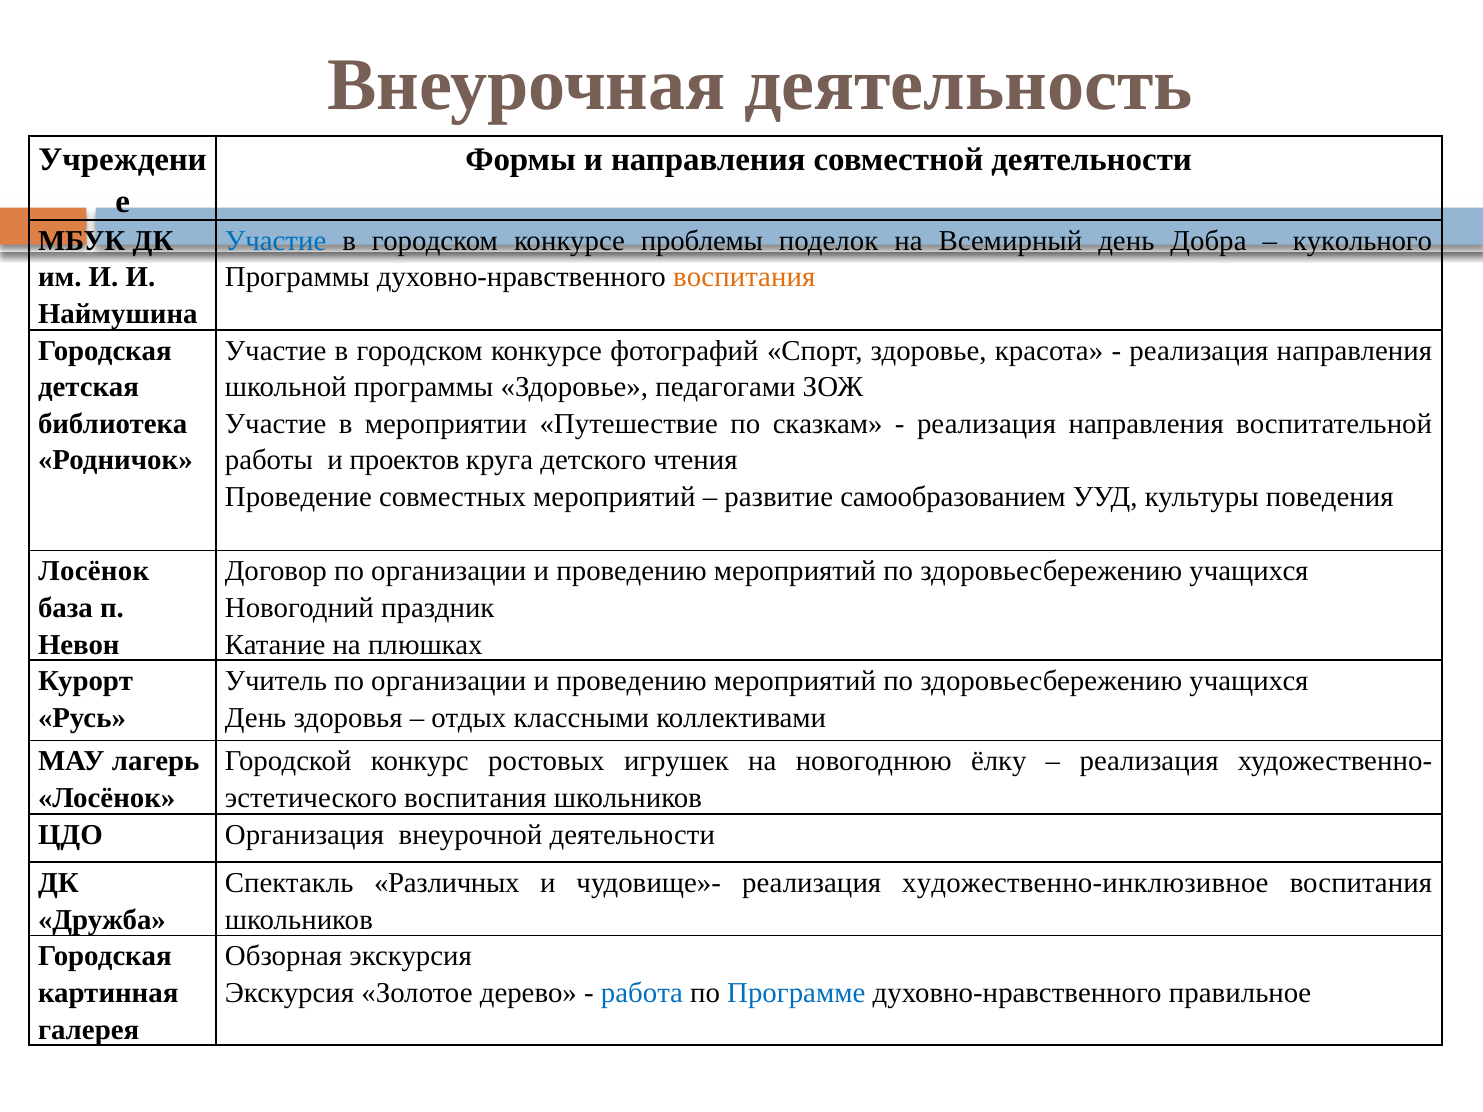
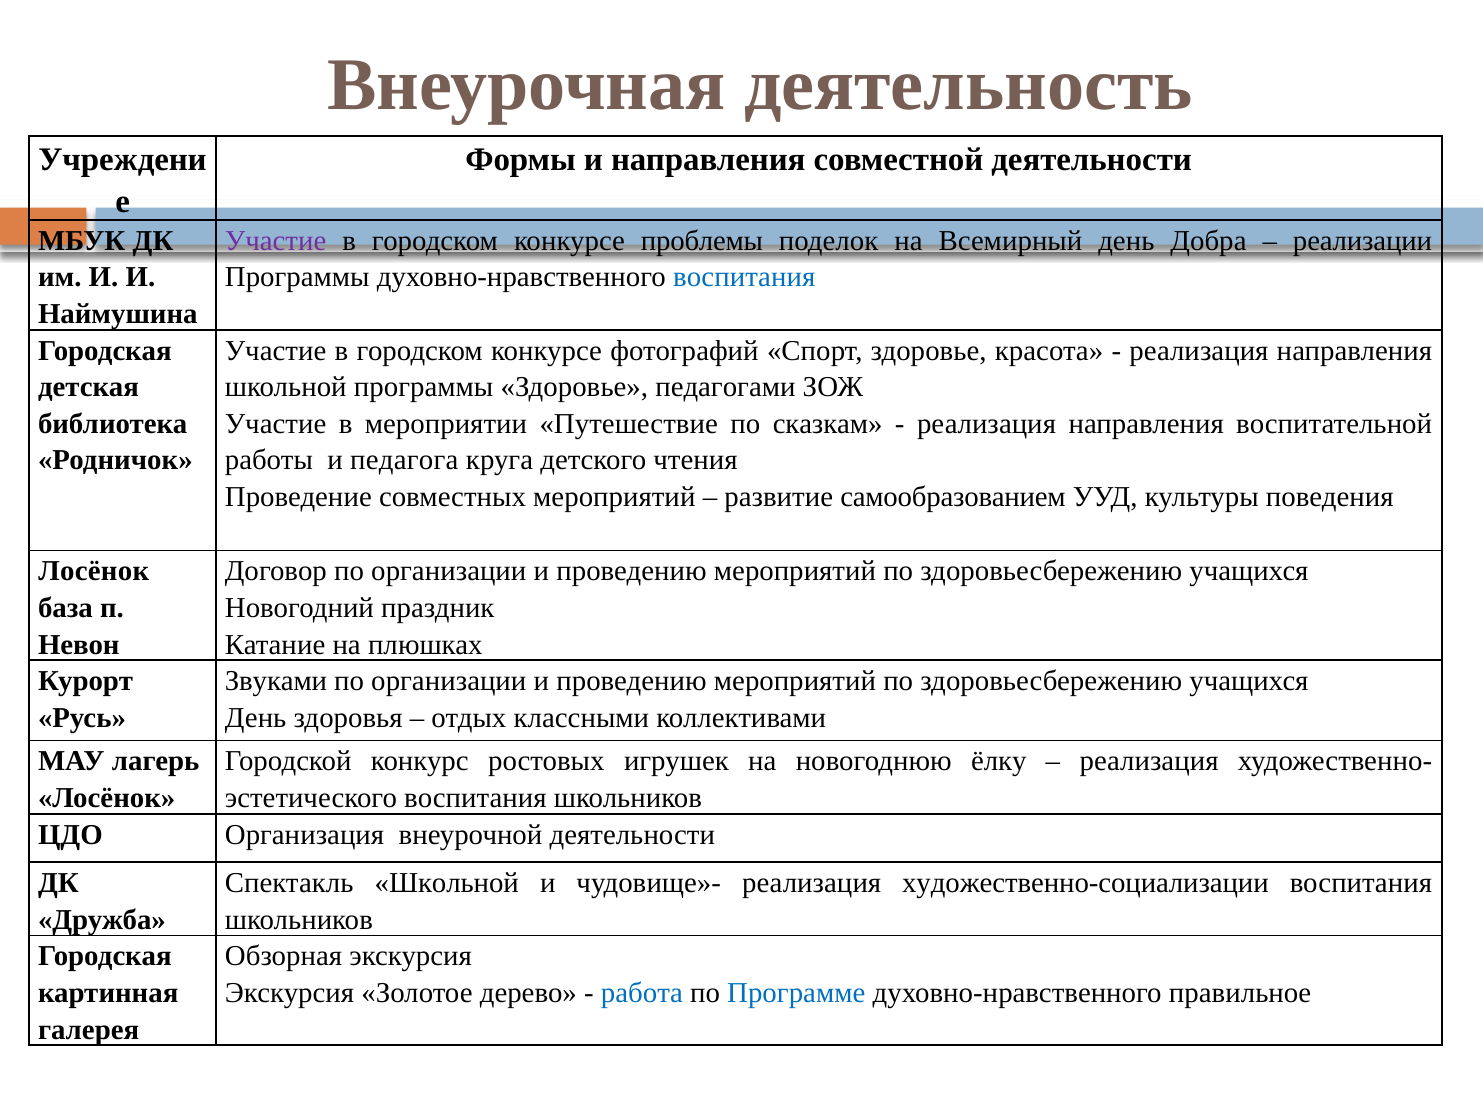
Участие colour: blue -> purple (276, 241)
кукольного: кукольного -> реализации (1363, 241)
воспитания colour: orange -> blue (744, 277)
проектов: проектов -> педагога (404, 461)
Учитель: Учитель -> Звуками (276, 681)
Спектакль Различных: Различных -> Школьной (447, 883)
художественно-инклюзивное: художественно-инклюзивное -> художественно-социализации (1085, 883)
